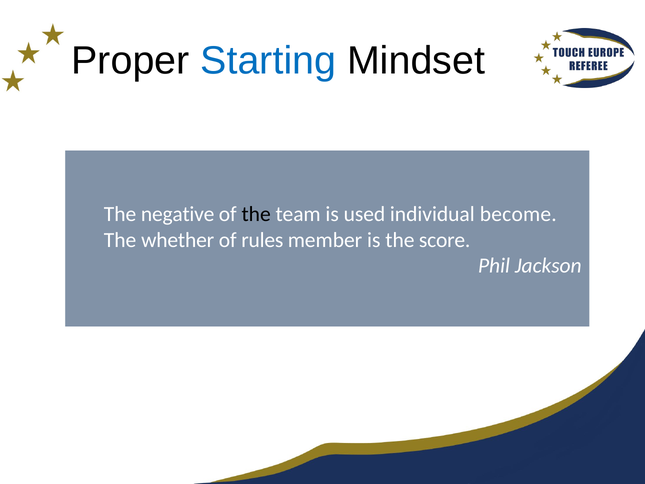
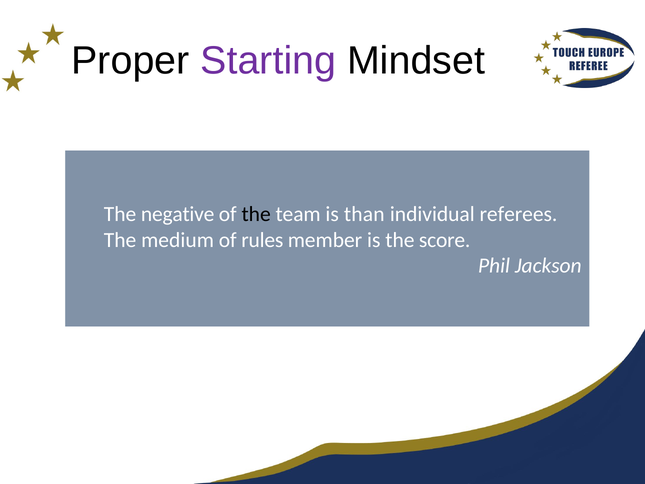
Starting colour: blue -> purple (268, 61)
used: used -> than (364, 214)
become: become -> referees (518, 214)
whether: whether -> medium (178, 240)
